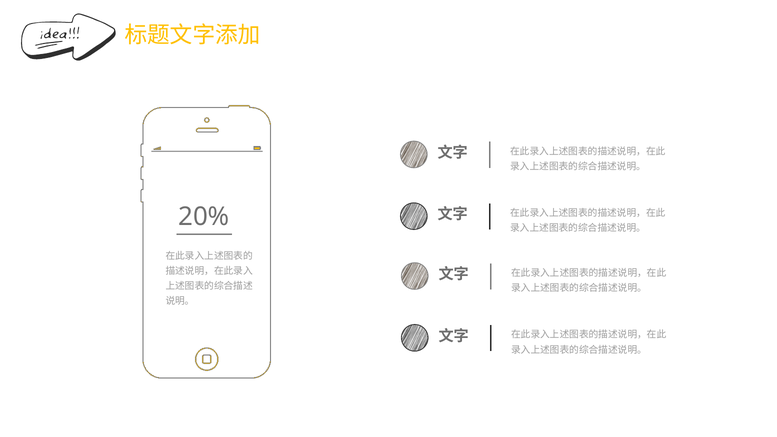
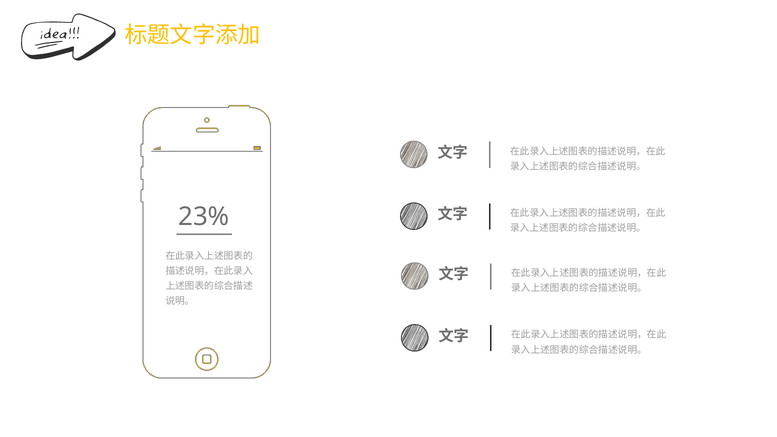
20%: 20% -> 23% (204, 217)
